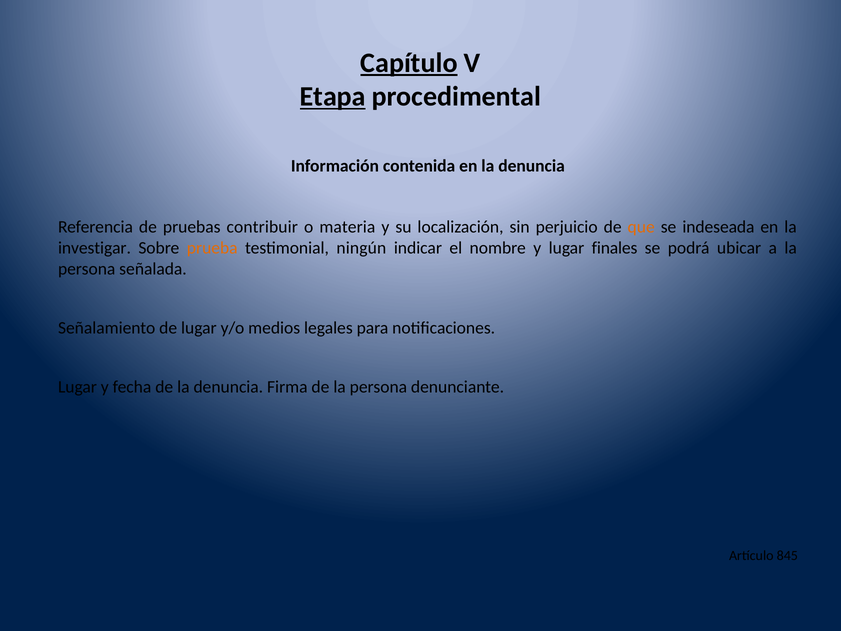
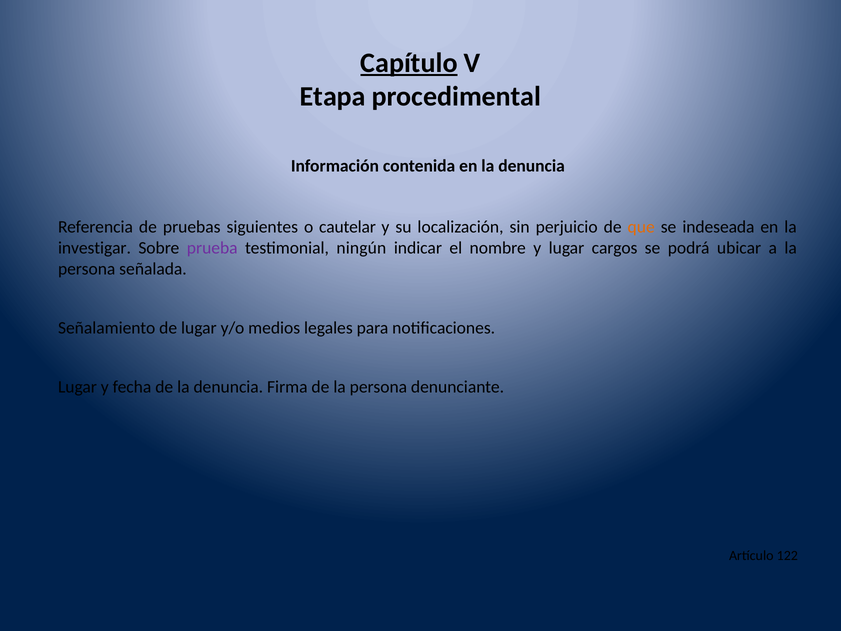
Etapa underline: present -> none (333, 97)
contribuir: contribuir -> siguientes (262, 227)
materia: materia -> cautelar (347, 227)
prueba colour: orange -> purple (212, 248)
finales: finales -> cargos (615, 248)
845: 845 -> 122 (787, 555)
